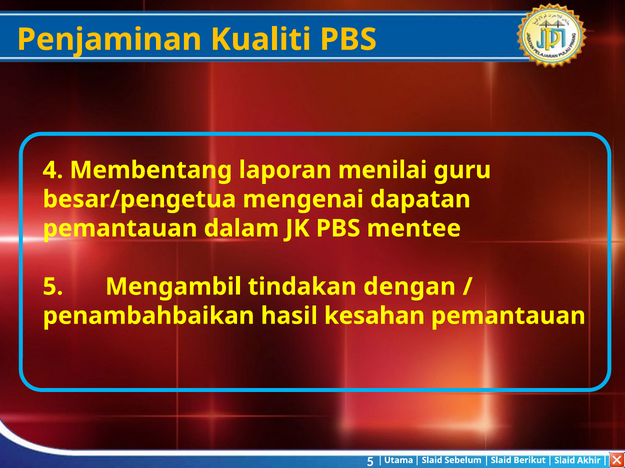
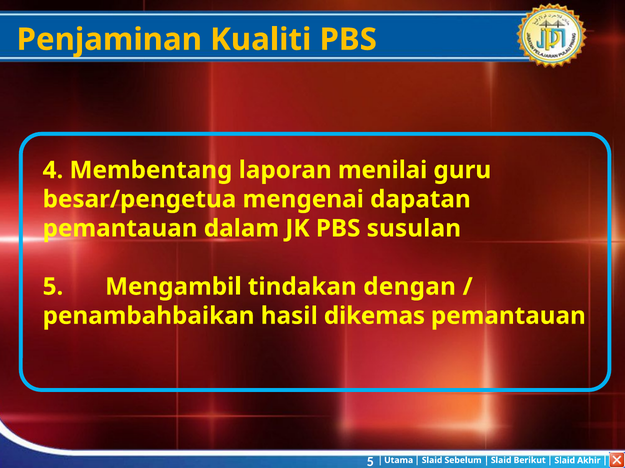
mentee: mentee -> susulan (414, 229)
kesahan: kesahan -> dikemas (374, 316)
